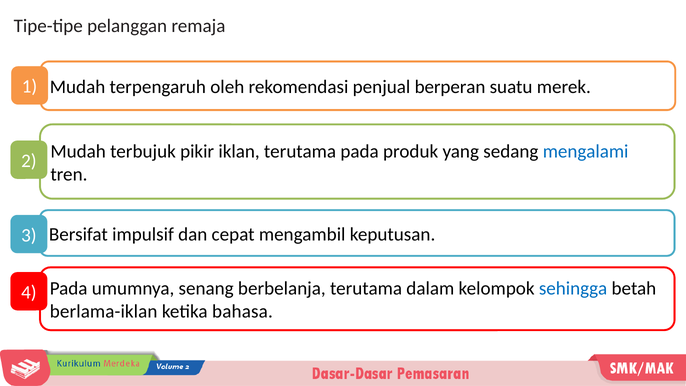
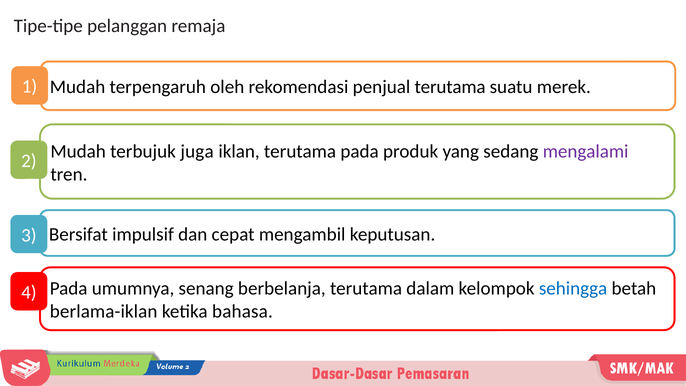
penjual berperan: berperan -> terutama (450, 87)
pikir: pikir -> juga (197, 151)
mengalami colour: blue -> purple (586, 151)
